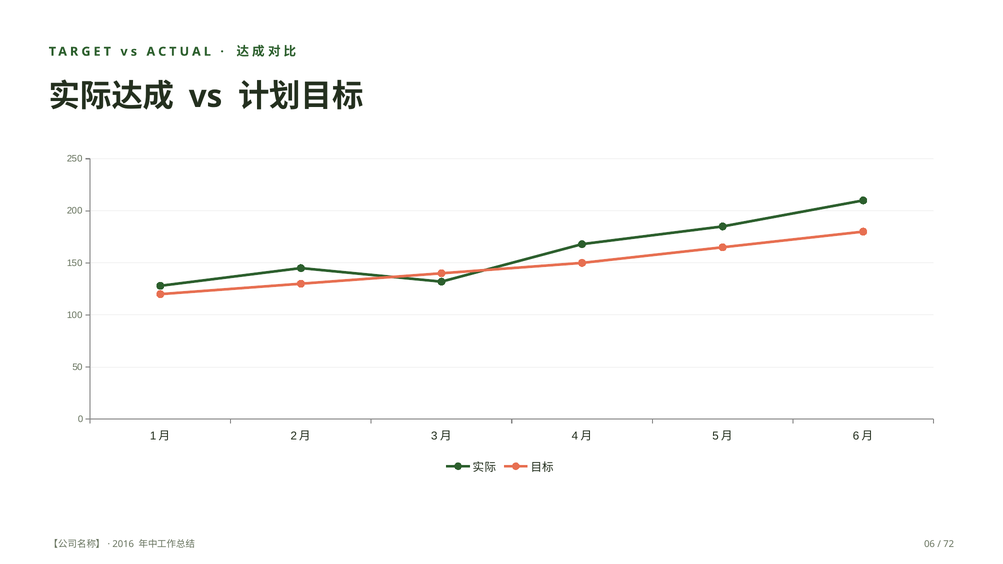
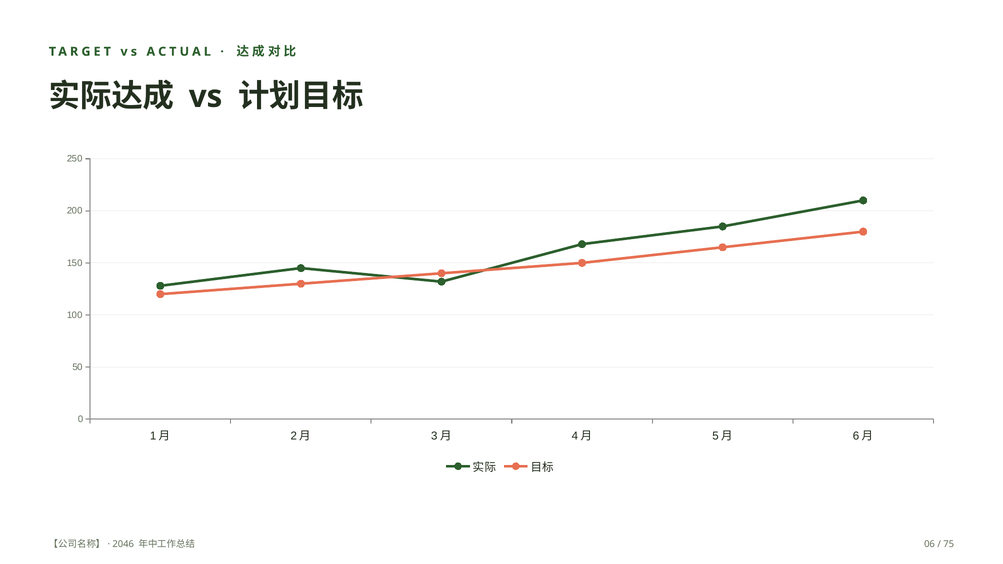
2016: 2016 -> 2046 (123, 544)
72: 72 -> 75 (949, 544)
